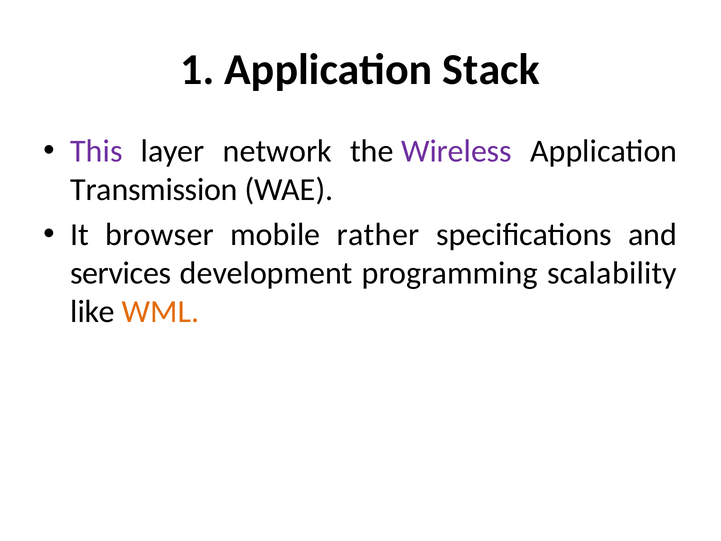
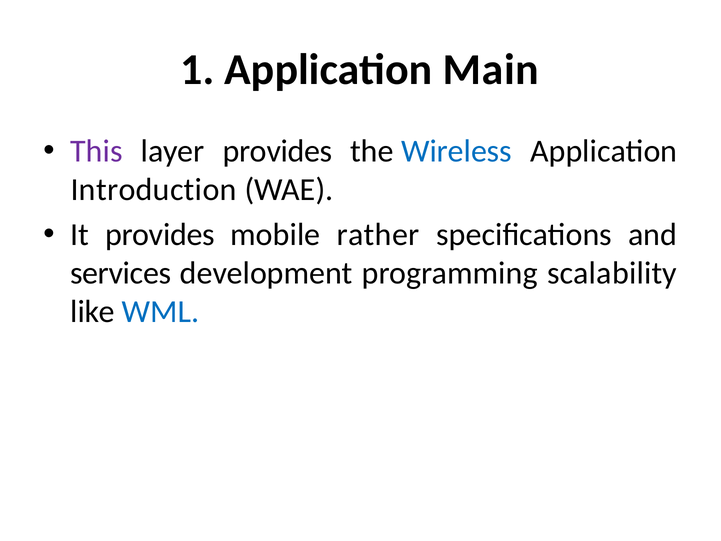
Stack: Stack -> Main (491, 70)
layer network: network -> provides (277, 151)
Wireless colour: purple -> blue (457, 151)
Transmission: Transmission -> Introduction (154, 190)
It browser: browser -> provides (160, 235)
WML colour: orange -> blue (160, 312)
